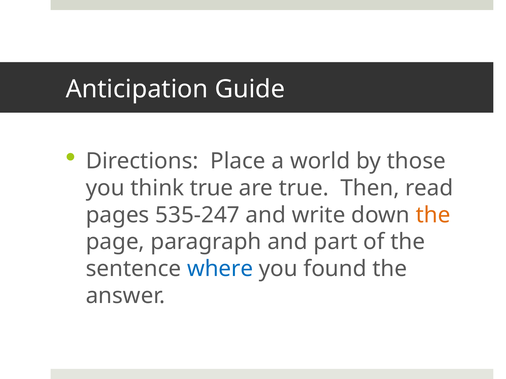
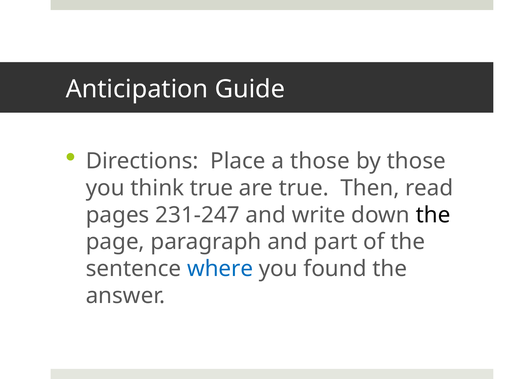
a world: world -> those (320, 161)
535-247: 535-247 -> 231-247 (198, 215)
the colour: orange -> black (433, 215)
